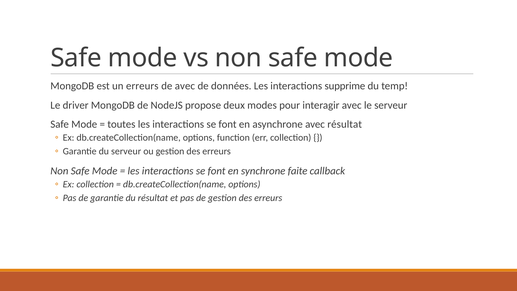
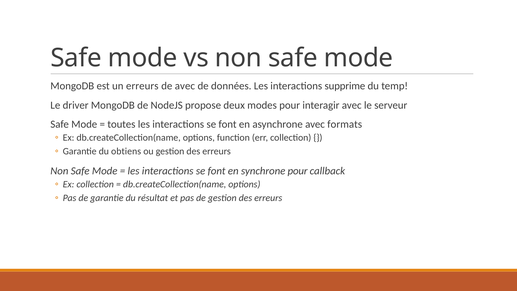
avec résultat: résultat -> formats (345, 124)
du serveur: serveur -> obtiens (126, 151)
synchrone faite: faite -> pour (298, 171)
